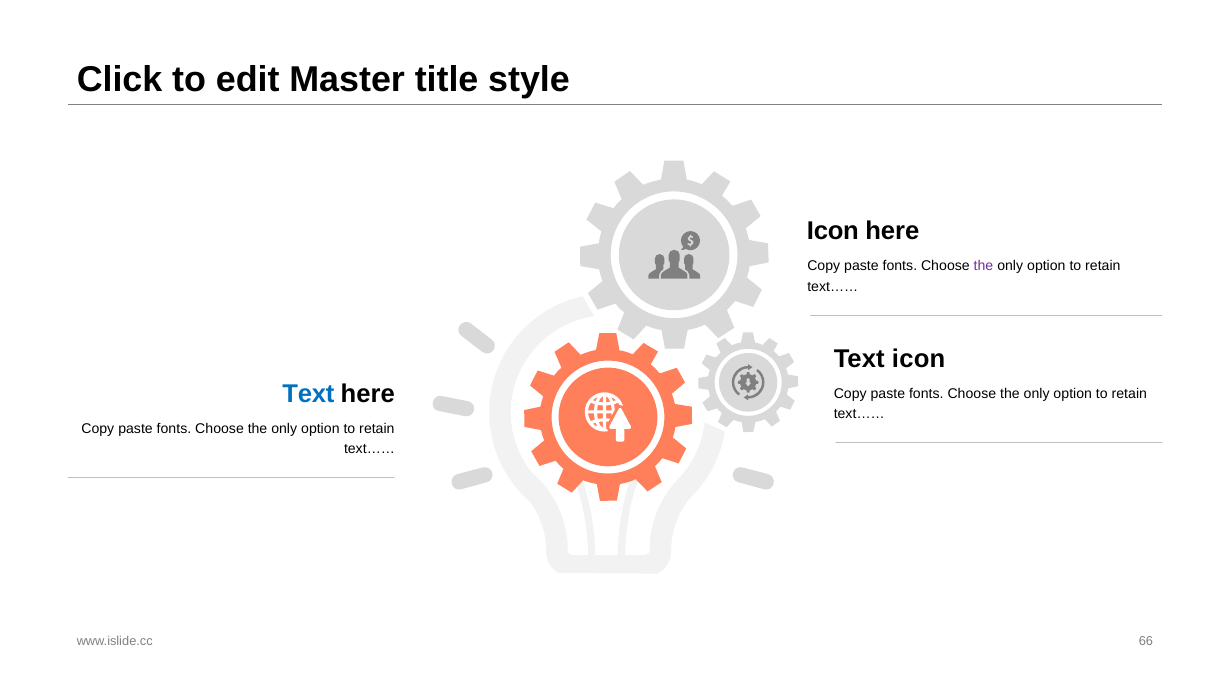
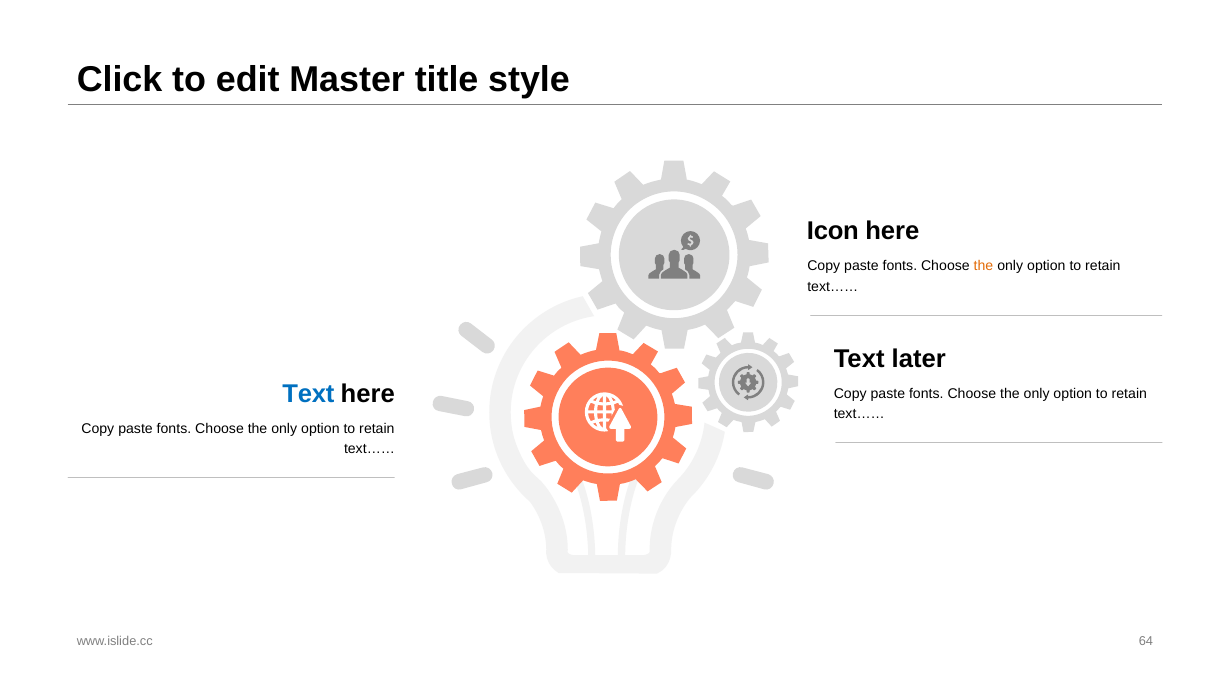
the colour: purple -> orange (984, 266)
Text icon: icon -> later (919, 359)
66: 66 -> 64 (1146, 641)
